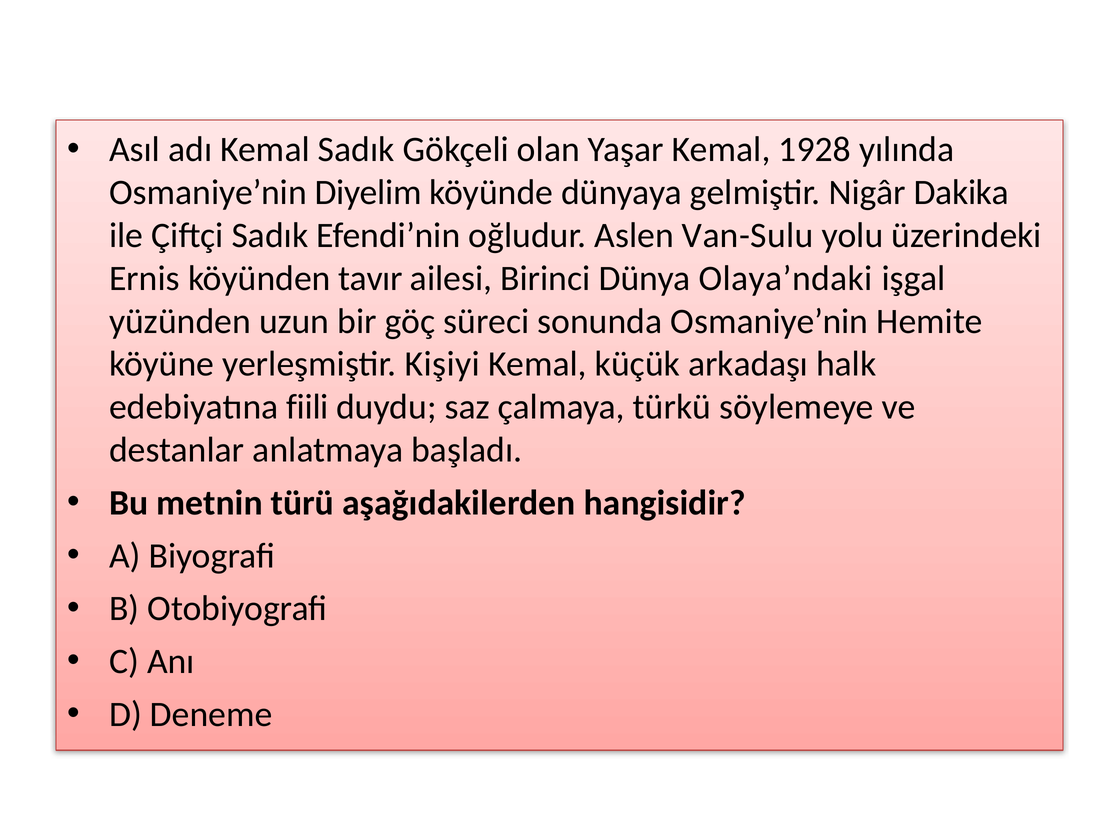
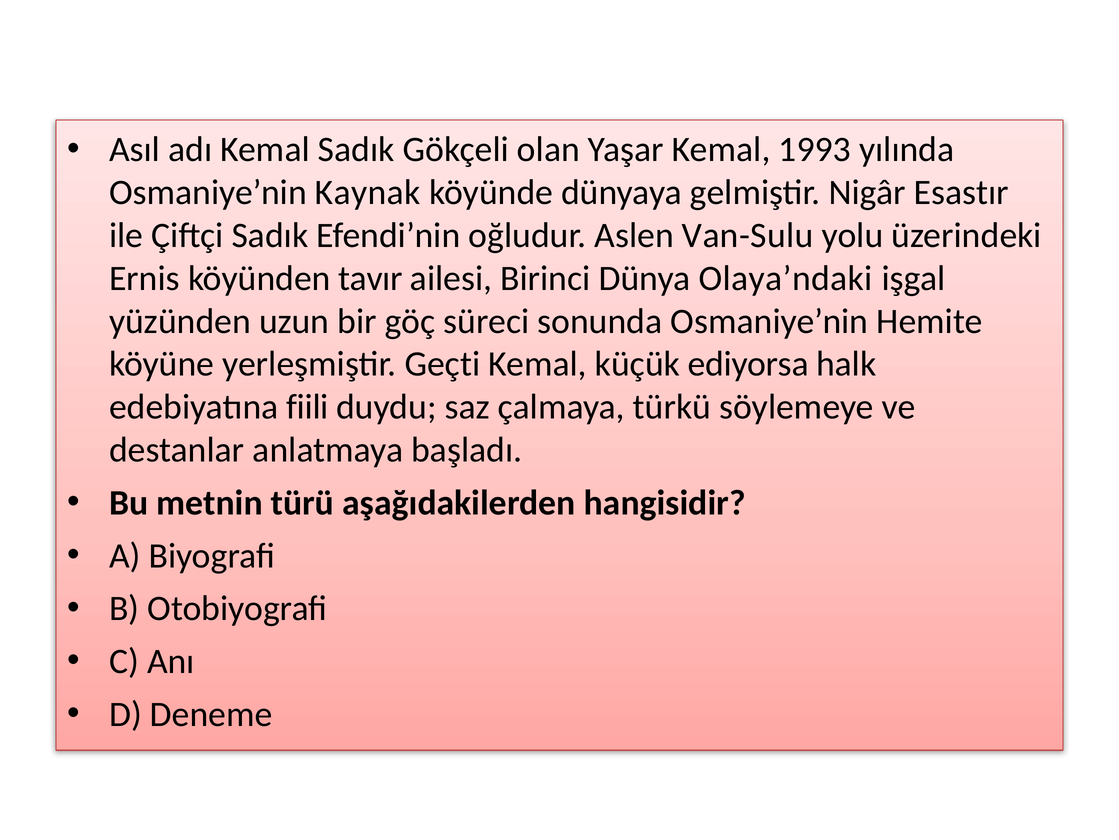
1928: 1928 -> 1993 (815, 150)
Diyelim: Diyelim -> Kaynak (368, 192)
Dakika: Dakika -> Esastır (961, 192)
Kişiyi: Kişiyi -> Geçti (442, 364)
arkadaşı: arkadaşı -> ediyorsa (748, 364)
